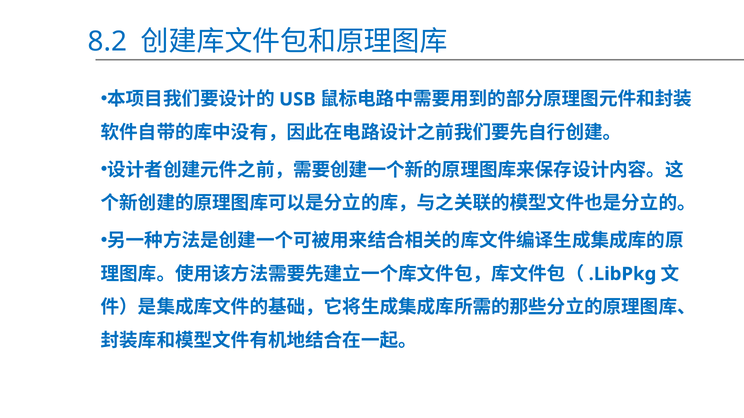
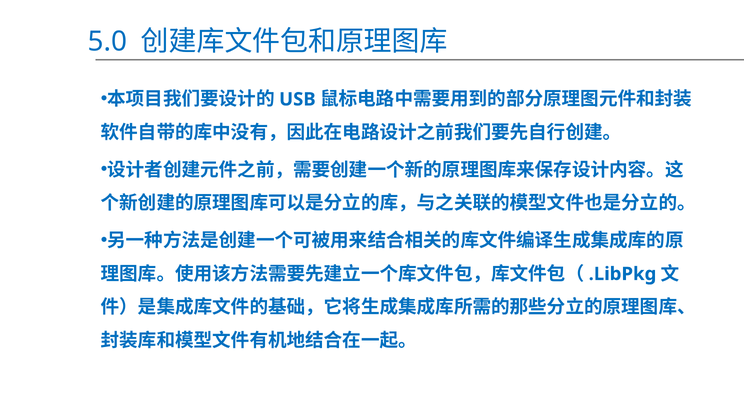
8.2: 8.2 -> 5.0 (107, 42)
